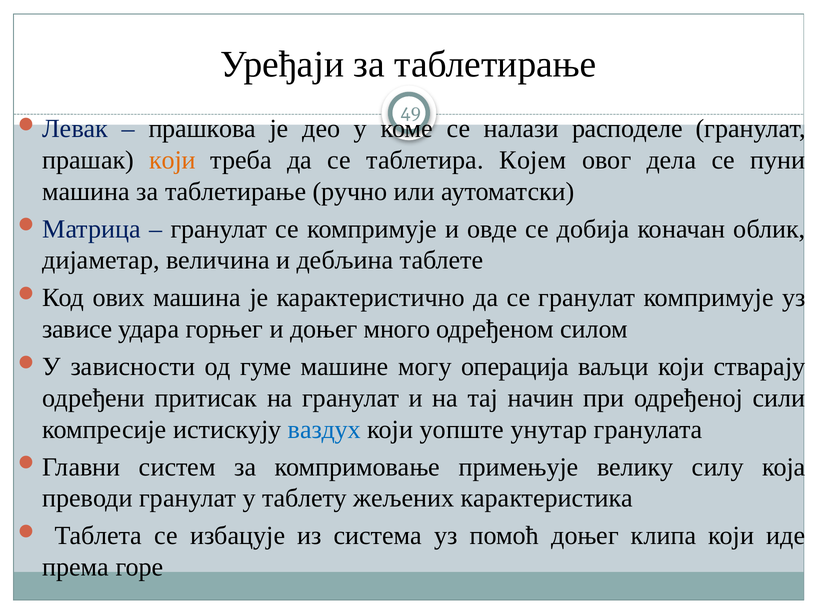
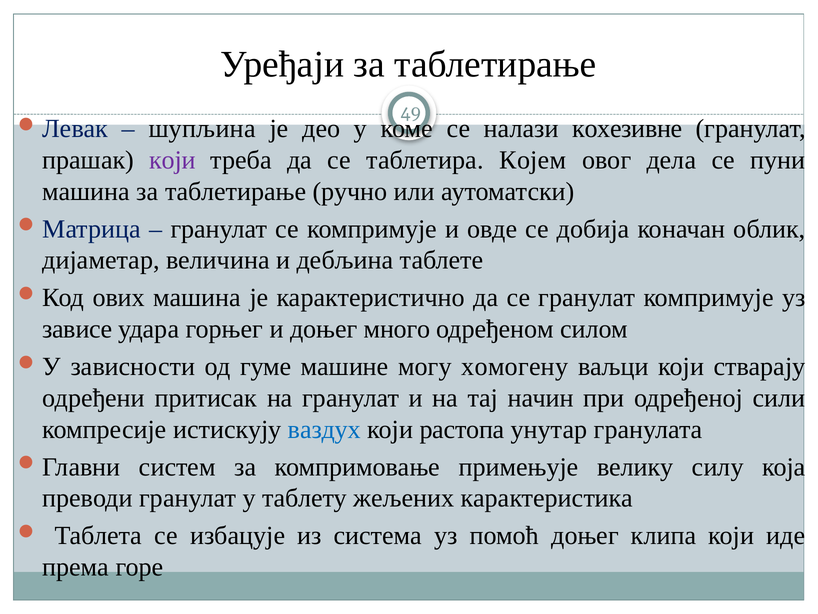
прашкова: прашкова -> шупљина (202, 129)
расподеле: расподеле -> кохезивне (627, 129)
који colour: orange -> purple (172, 160)
операција: операција -> хомогену (515, 366)
уопште: уопште -> растопа (462, 429)
